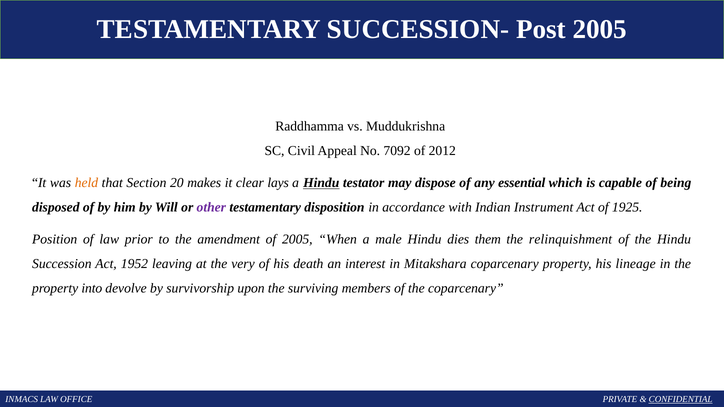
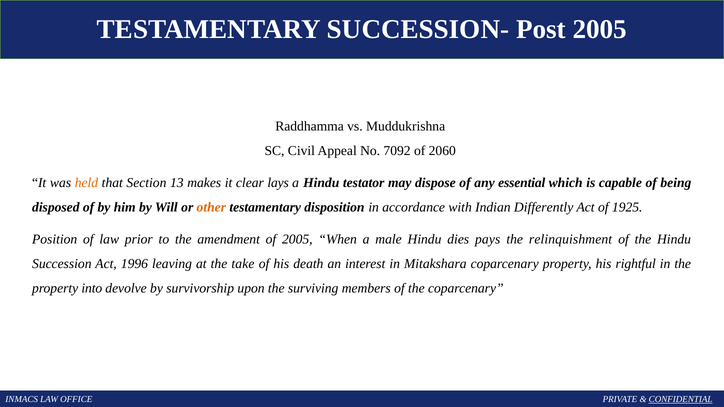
2012: 2012 -> 2060 (442, 151)
20: 20 -> 13 (177, 183)
Hindu underline: present -> none (321, 183)
other colour: purple -> orange (211, 207)
Instrument: Instrument -> Differently (544, 207)
them: them -> pays (488, 239)
1952: 1952 -> 1996 (134, 264)
very: very -> take (243, 264)
lineage: lineage -> rightful (636, 264)
